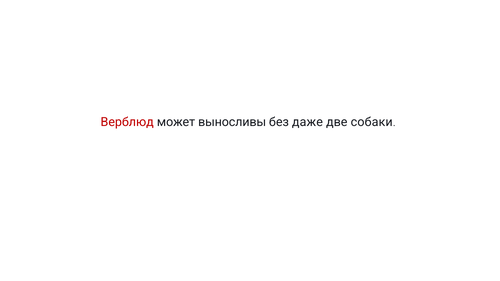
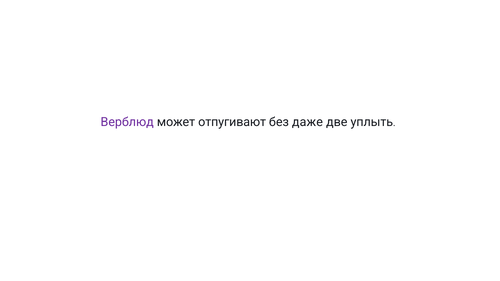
Верблюд colour: red -> purple (127, 122)
выносливы: выносливы -> отпугивают (232, 122)
собаки: собаки -> уплыть (372, 122)
